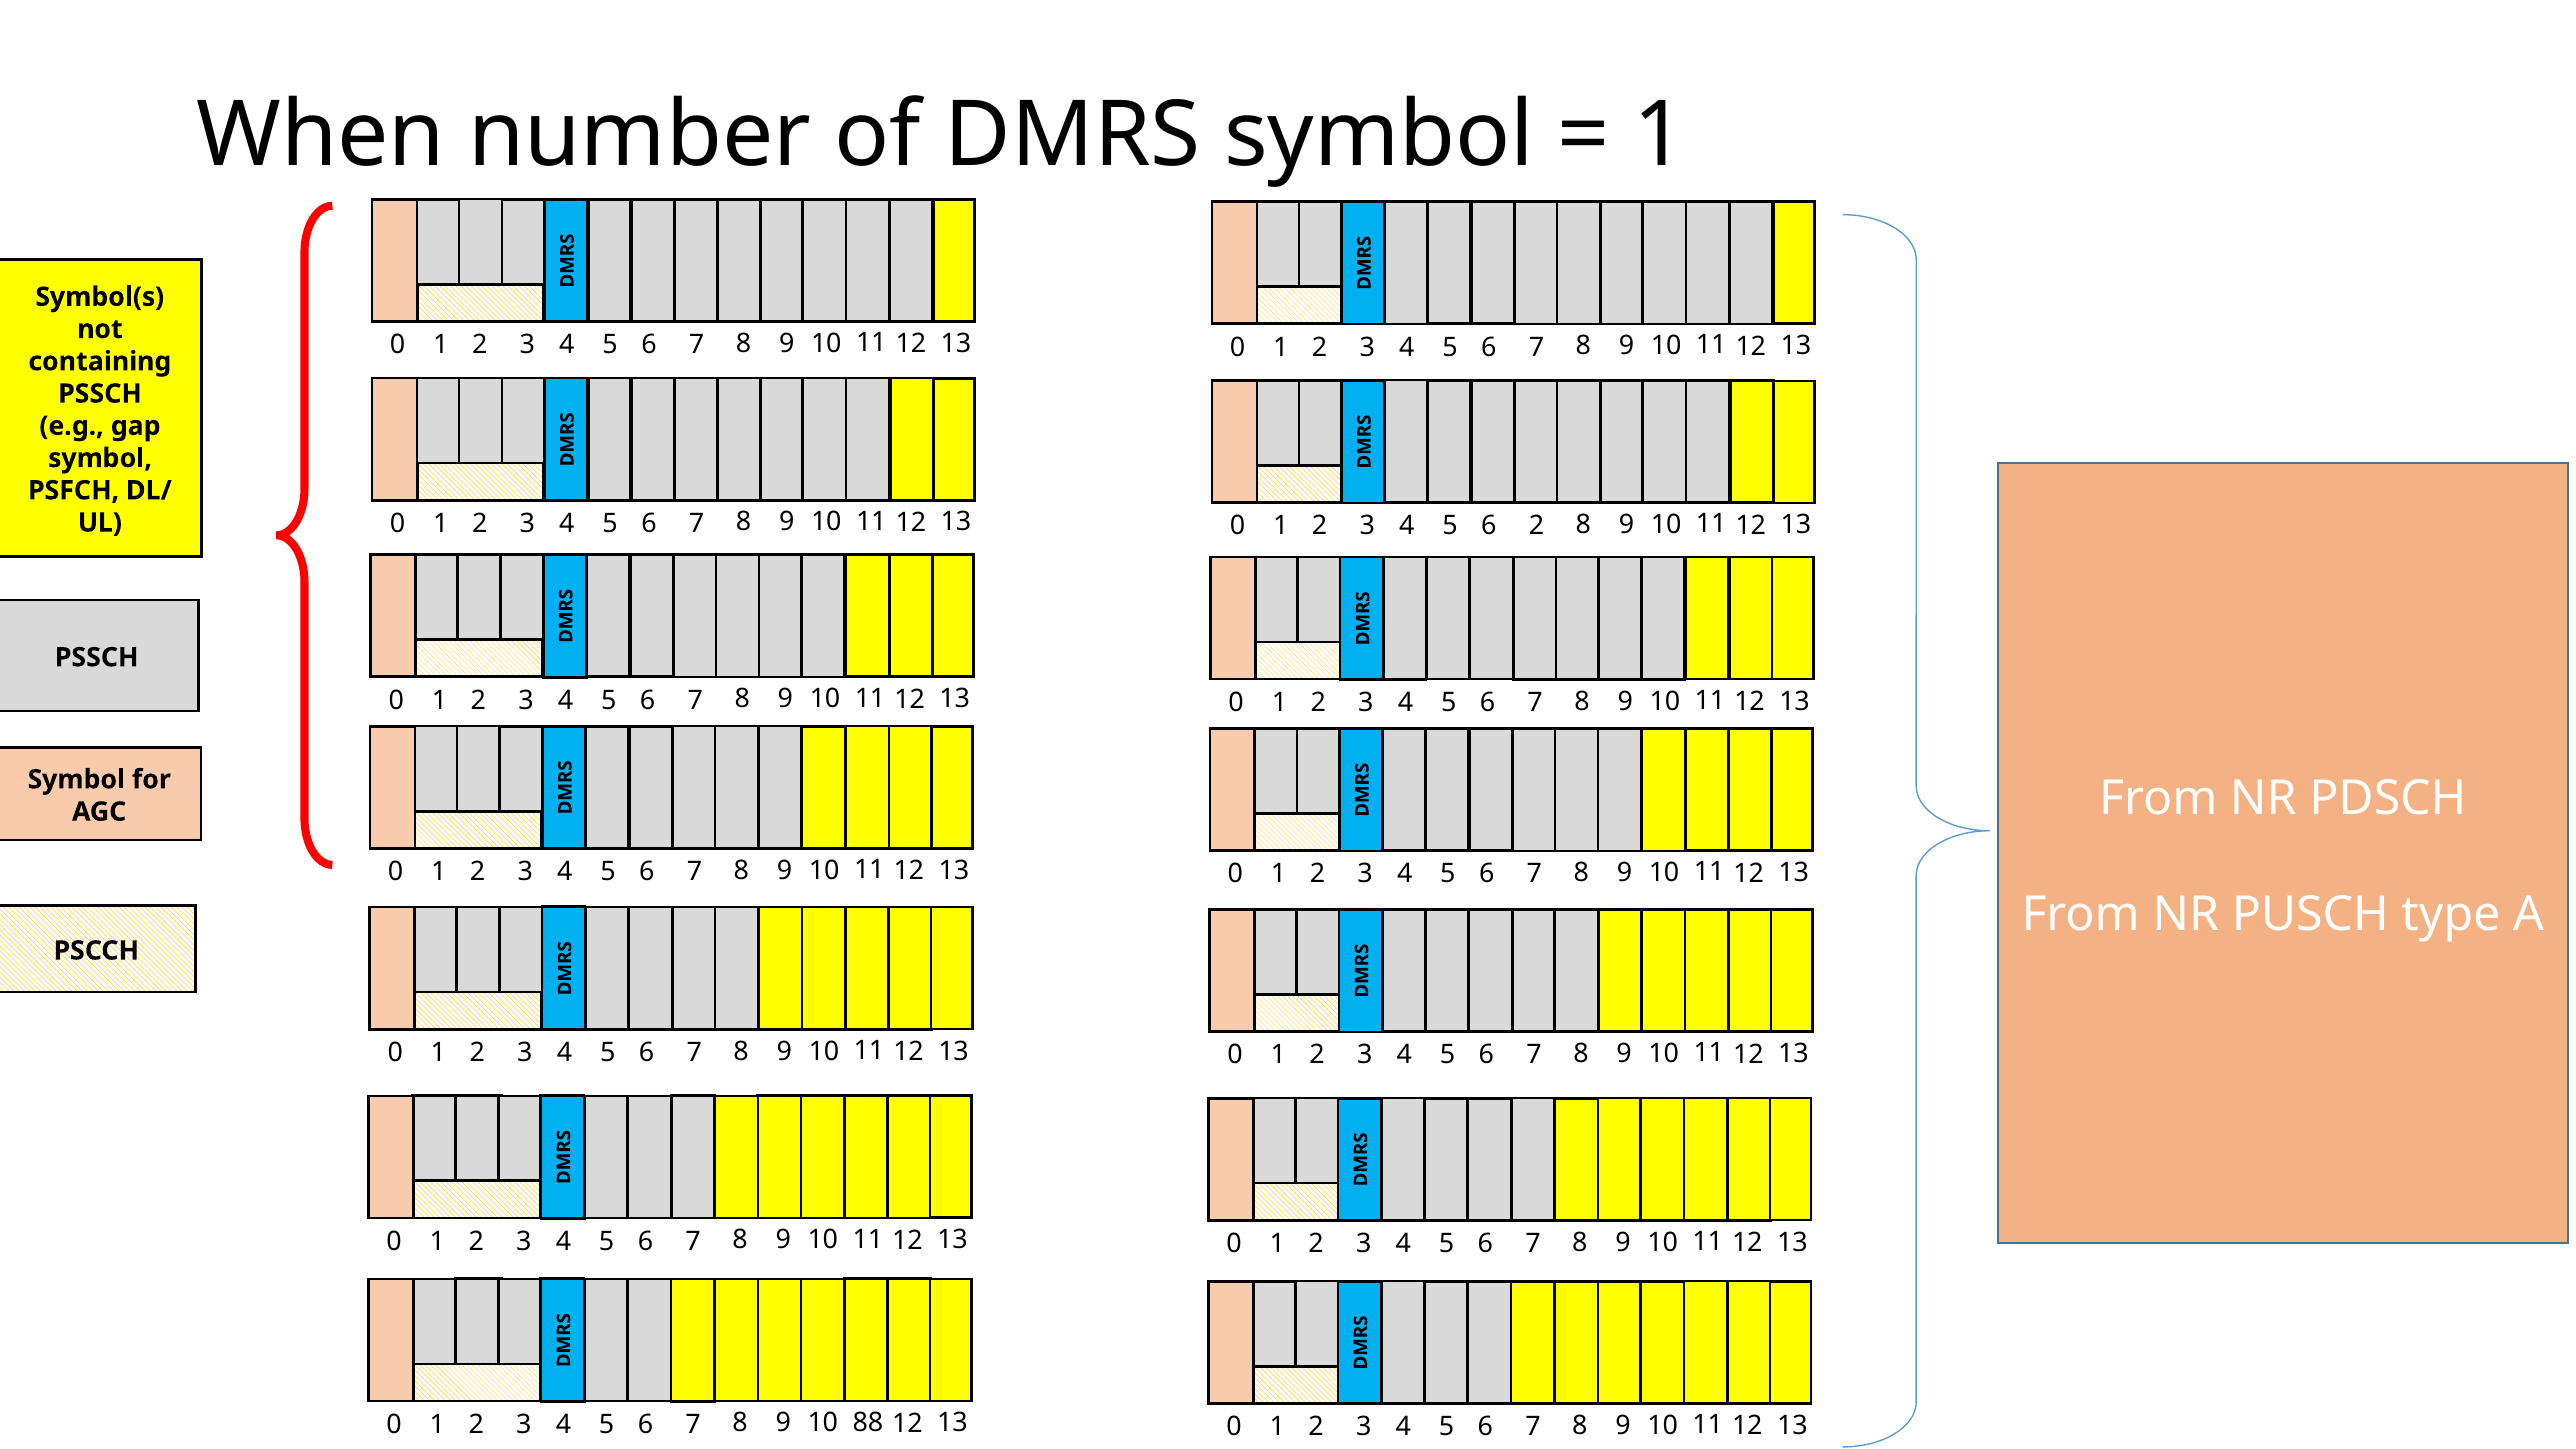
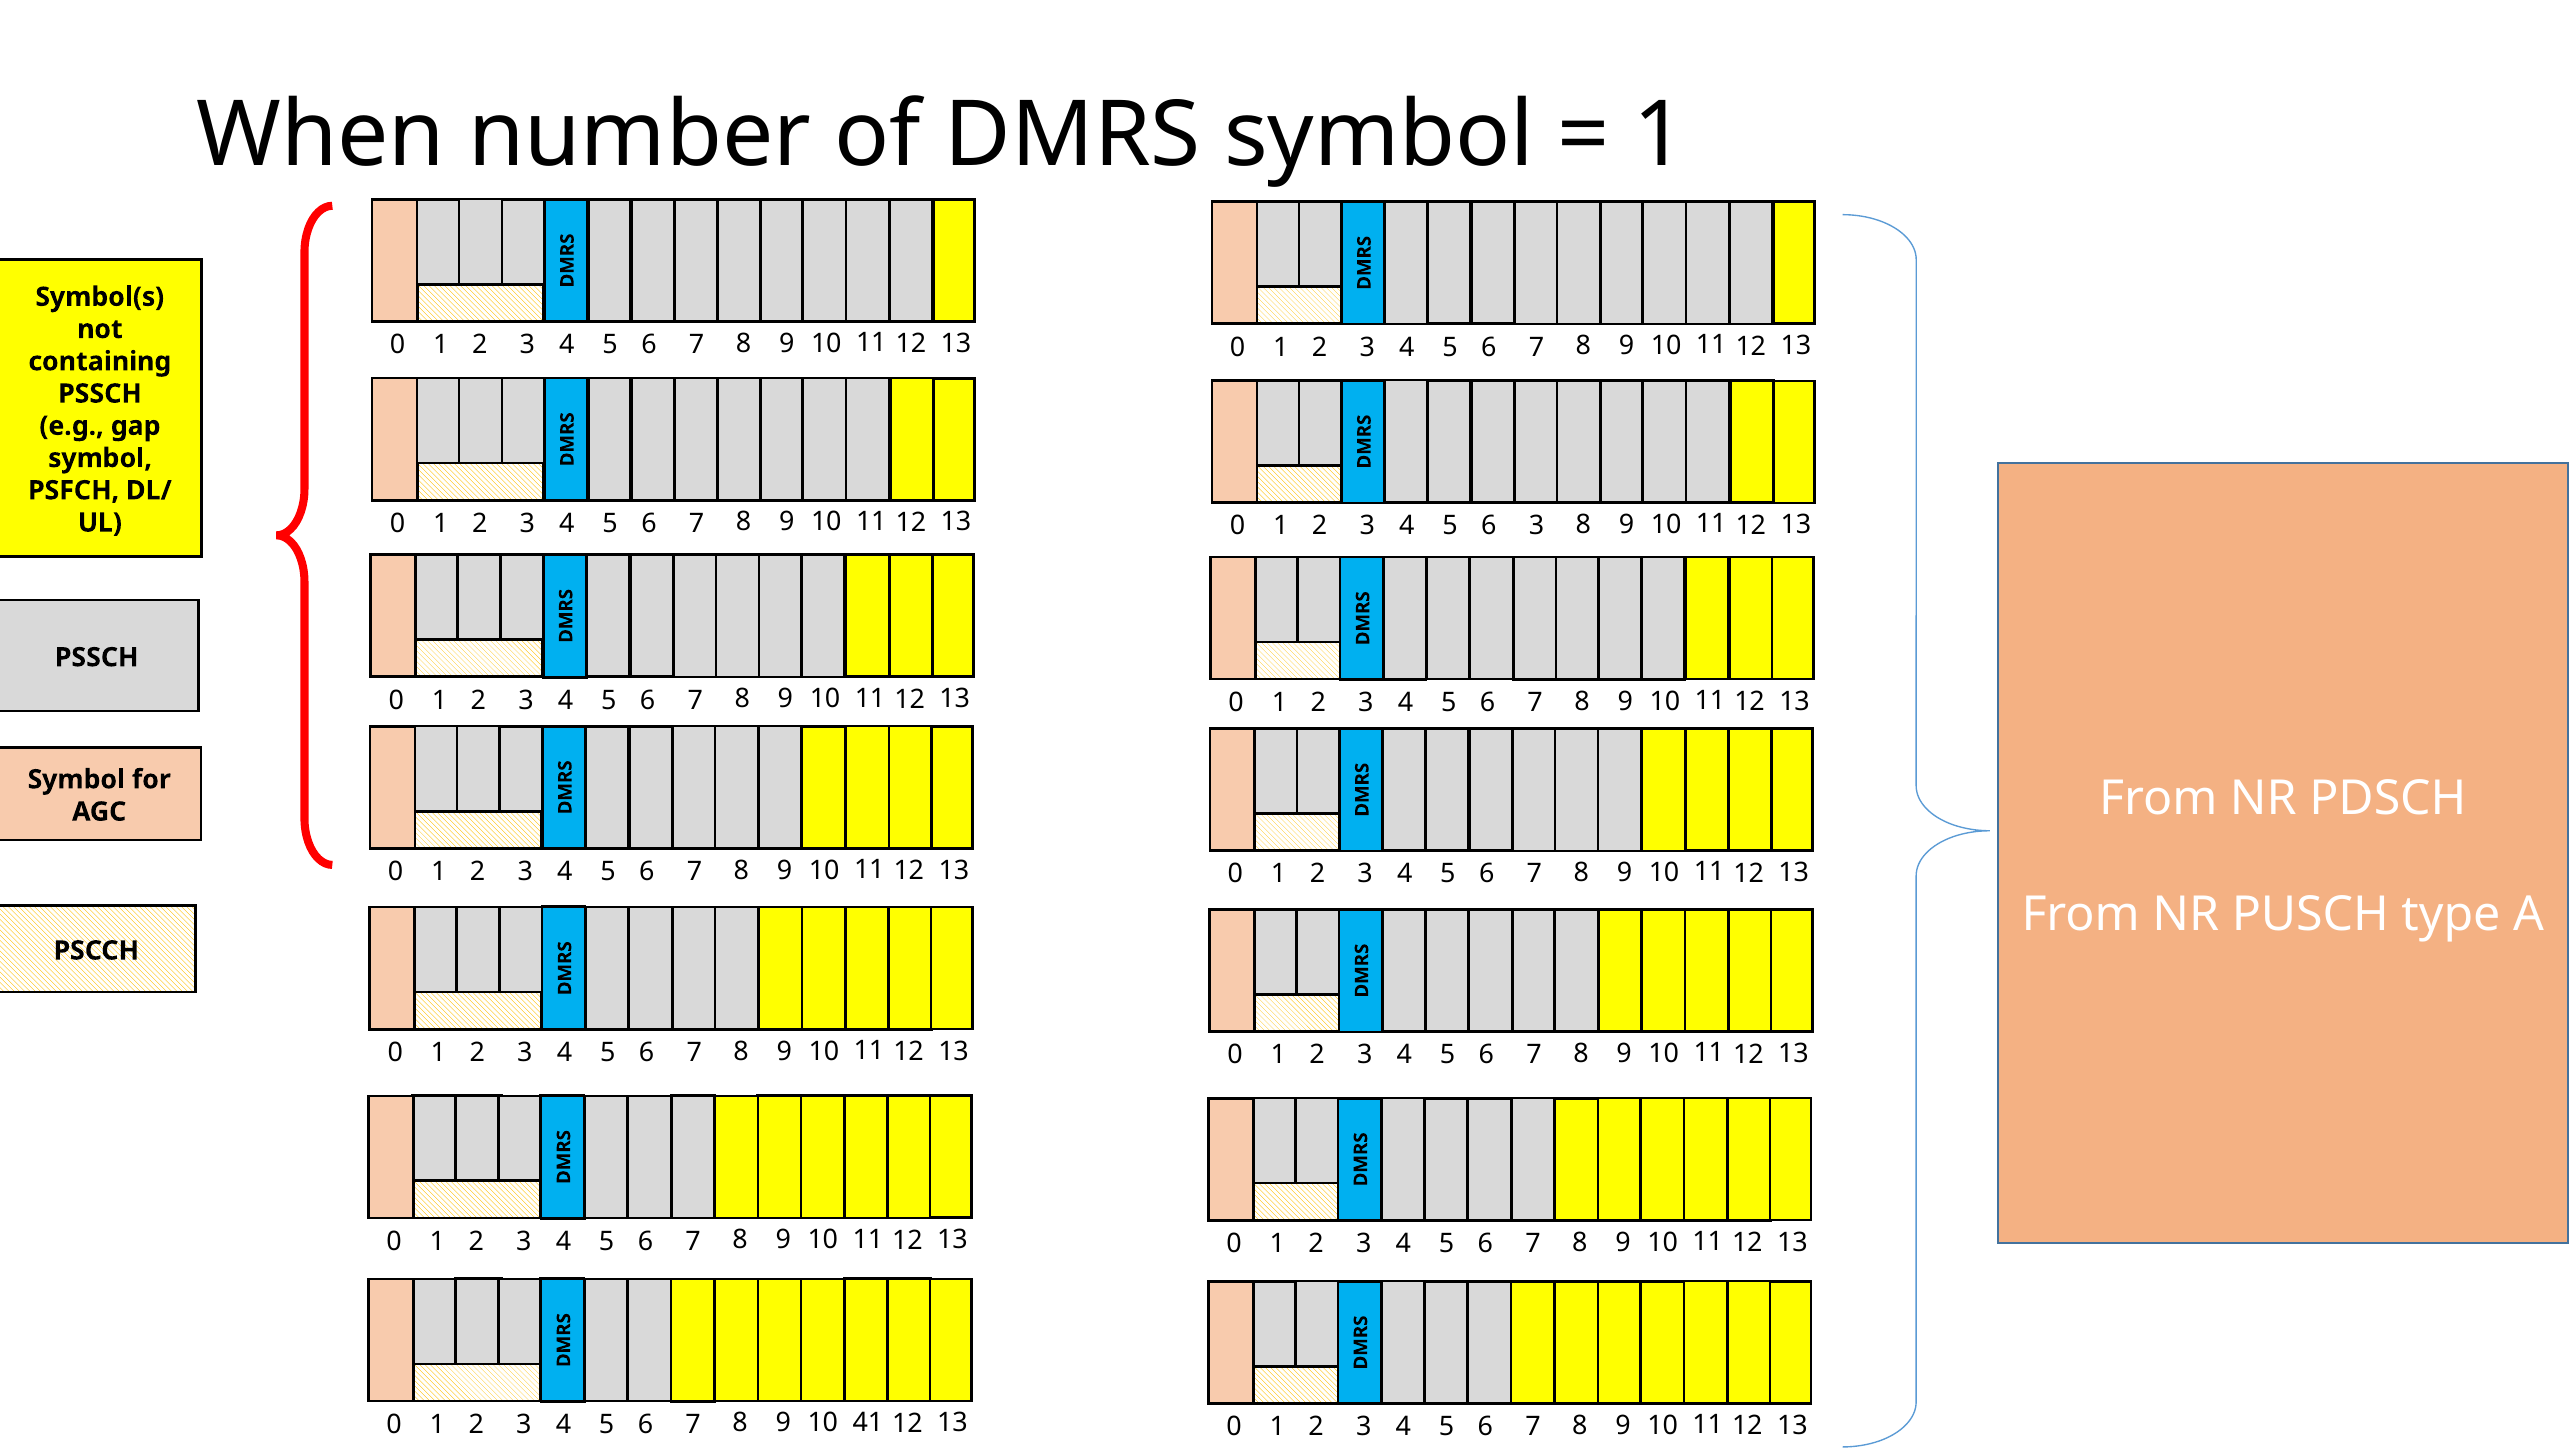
6 2: 2 -> 3 (1537, 526)
88: 88 -> 41 (868, 1422)
